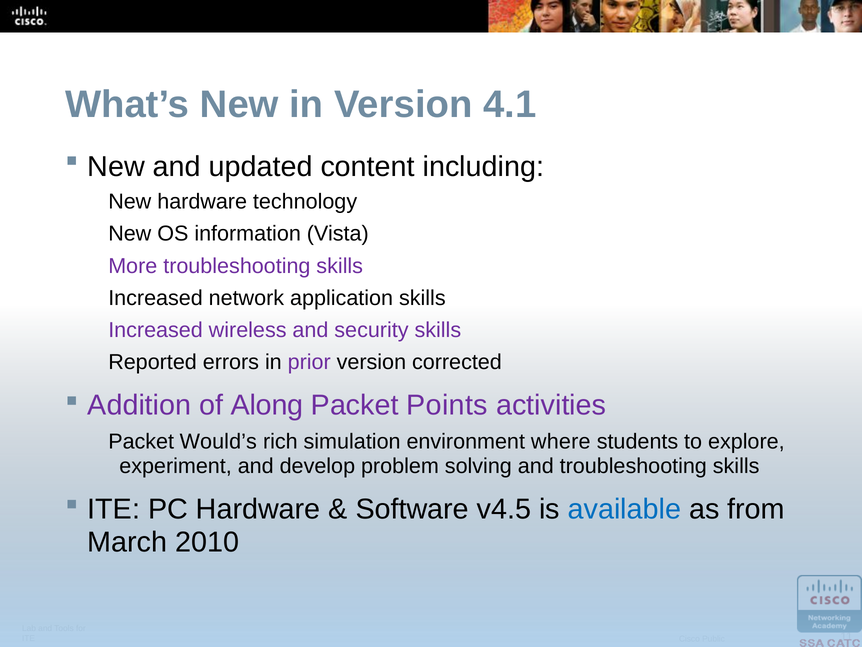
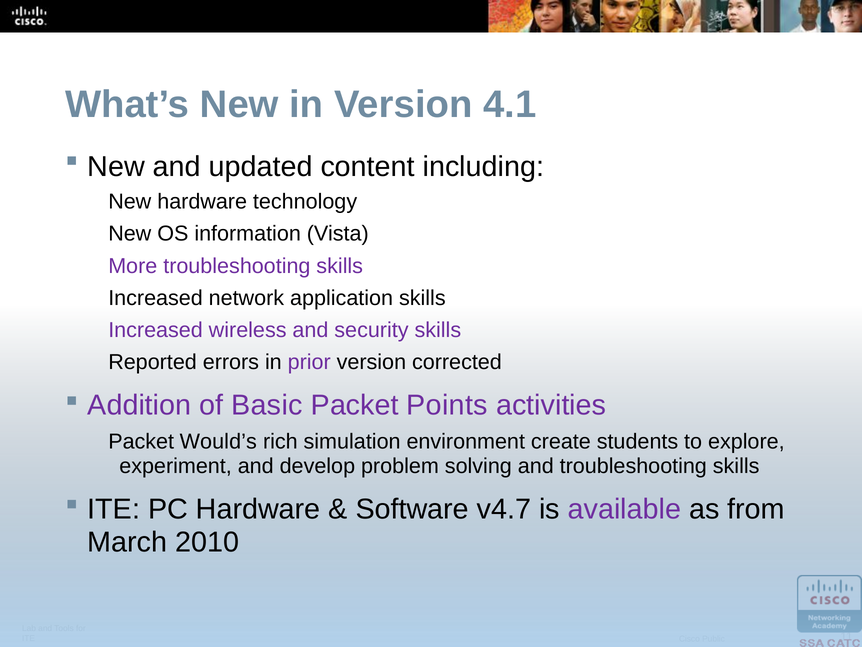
Along: Along -> Basic (267, 405)
where: where -> create (561, 441)
v4.5: v4.5 -> v4.7 (504, 509)
available colour: blue -> purple (624, 509)
